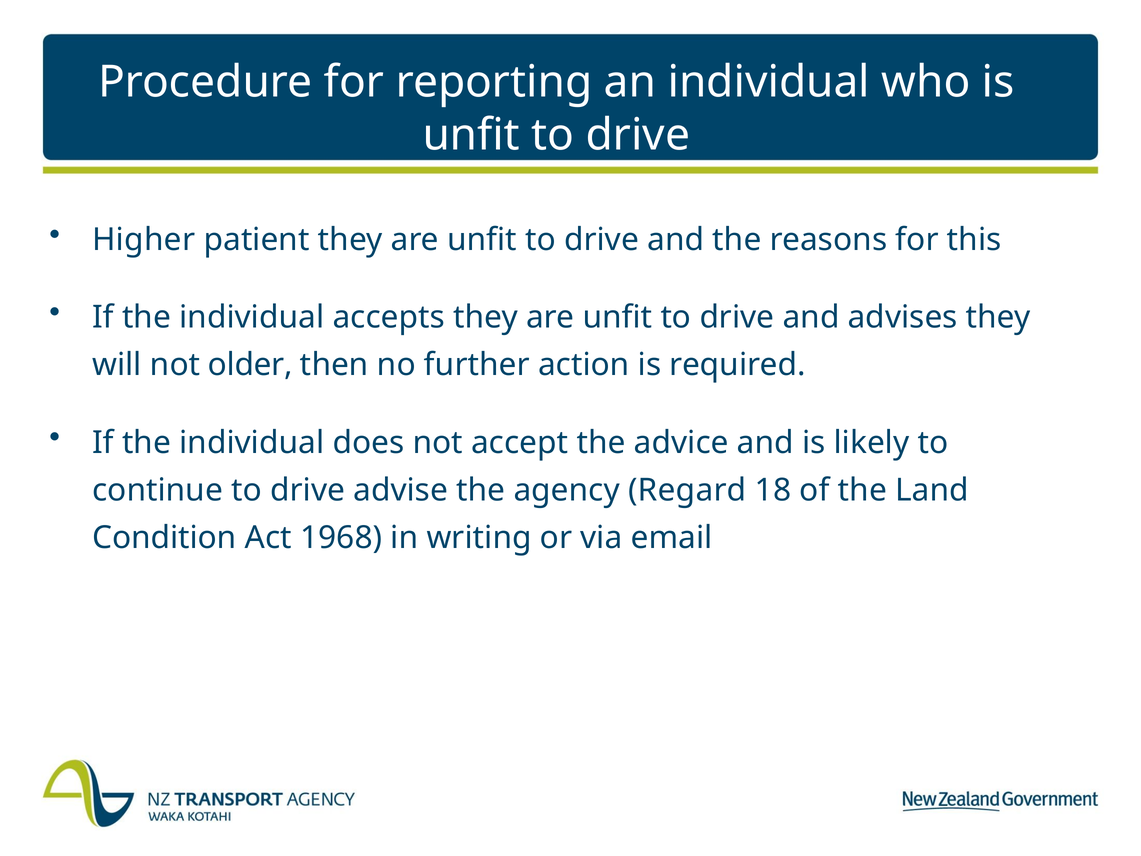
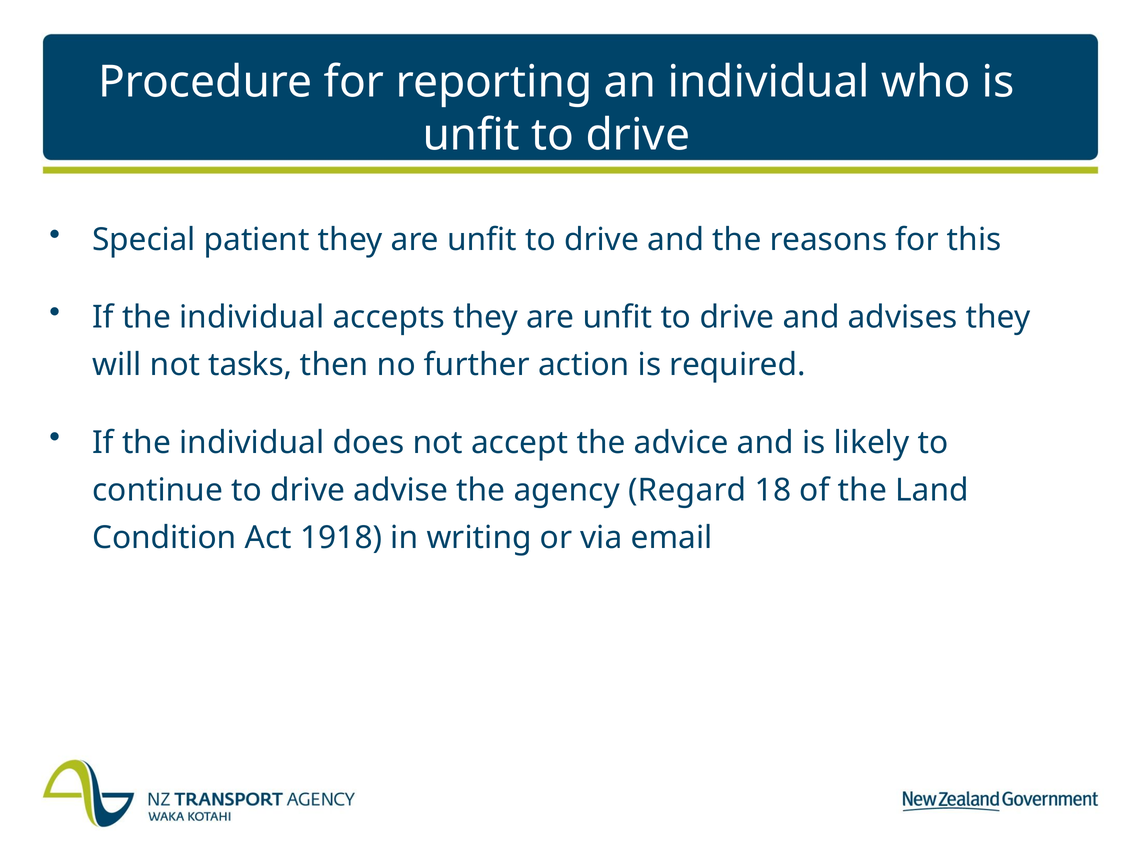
Higher: Higher -> Special (144, 240)
older: older -> tasks (250, 365)
1968: 1968 -> 1918 (341, 537)
